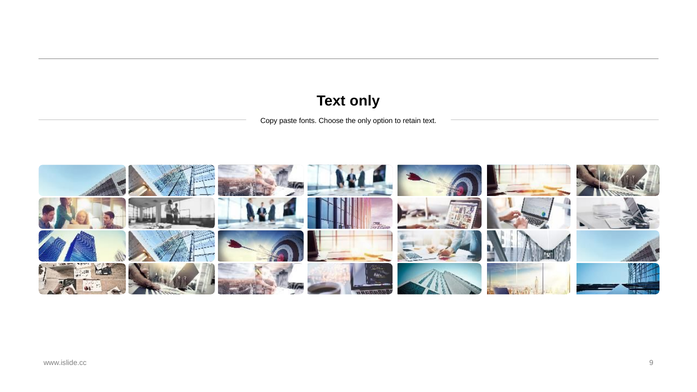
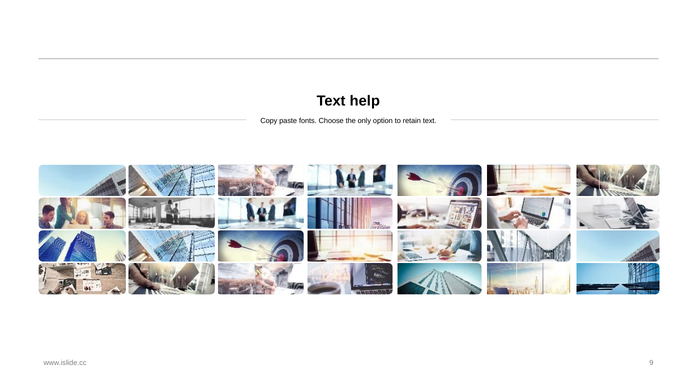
Text only: only -> help (365, 101)
